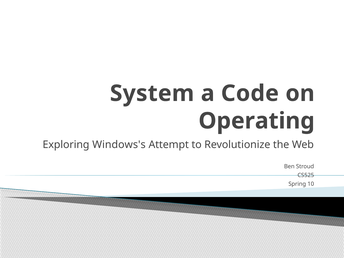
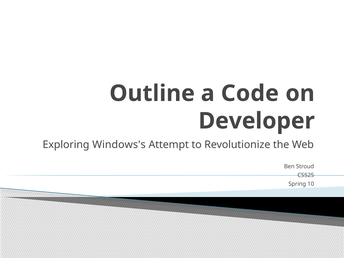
System: System -> Outline (152, 93)
Operating: Operating -> Developer (257, 121)
